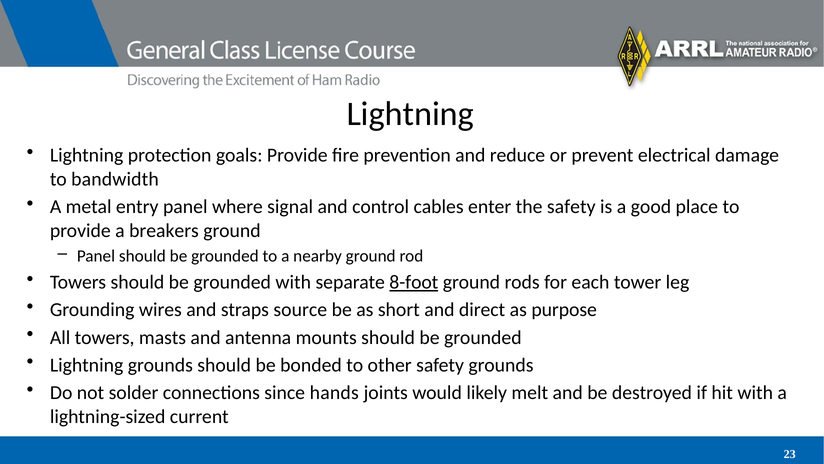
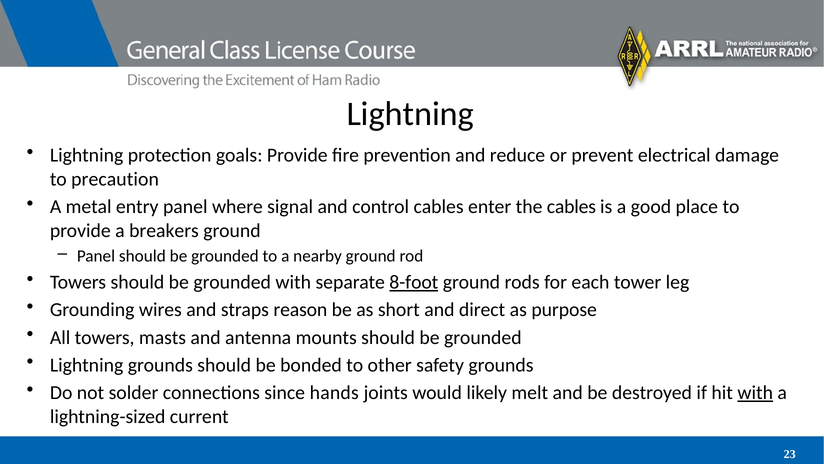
bandwidth: bandwidth -> precaution (115, 179)
the safety: safety -> cables (571, 207)
source: source -> reason (300, 310)
with underline: none -> present (755, 392)
